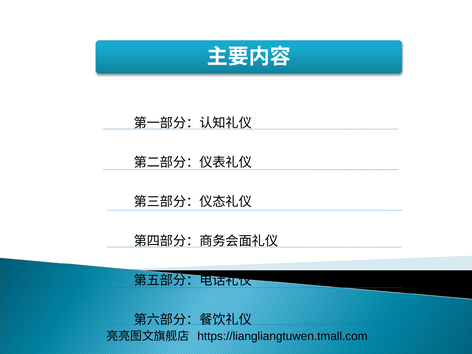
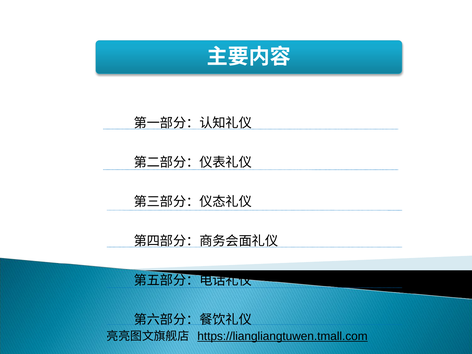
https://liangliangtuwen.tmall.com underline: none -> present (282, 336)
